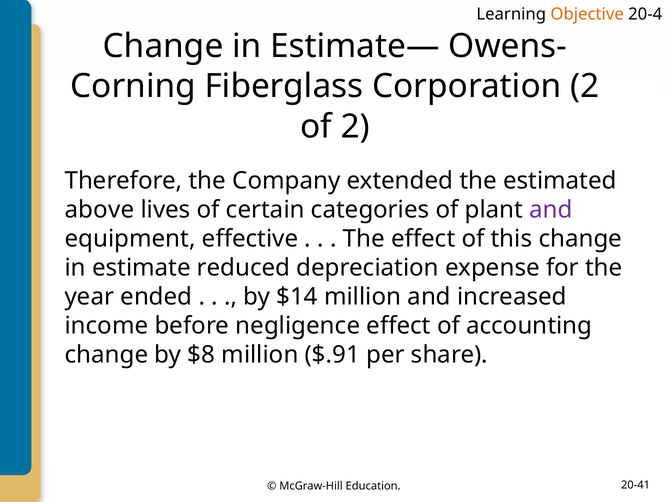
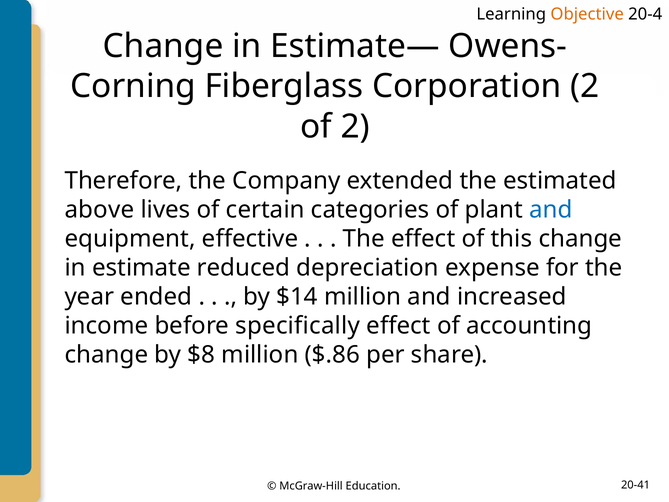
and colour: purple -> blue (551, 210)
negligence: negligence -> specifically (298, 326)
$.91: $.91 -> $.86 (332, 355)
